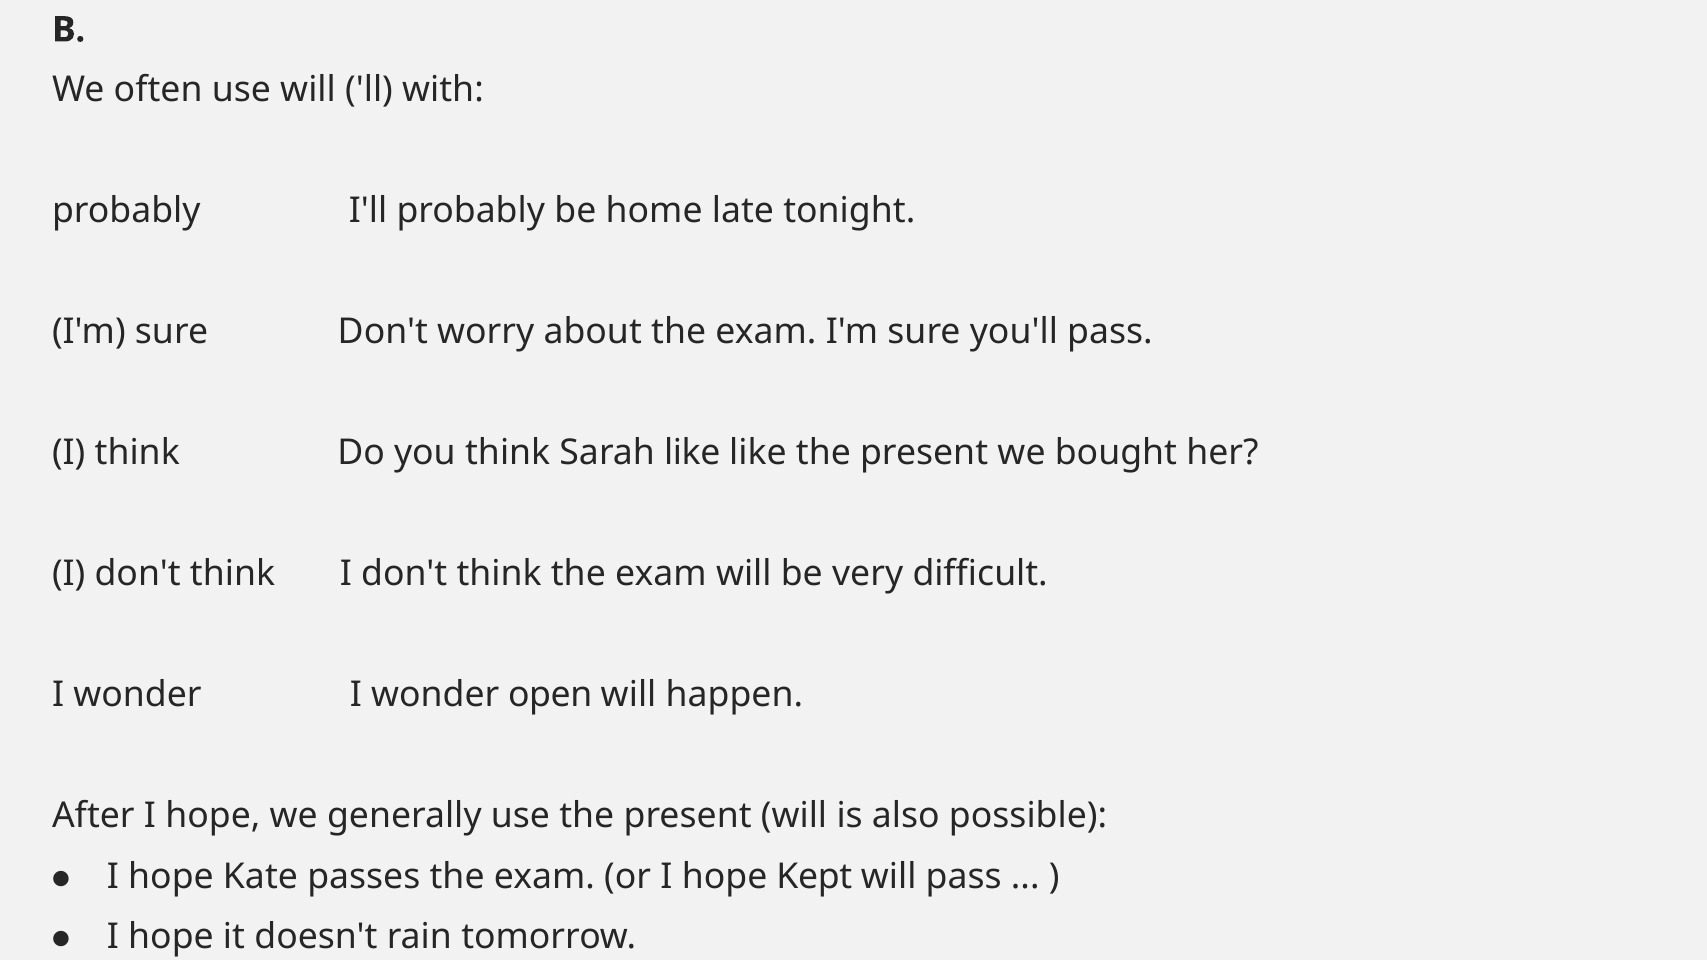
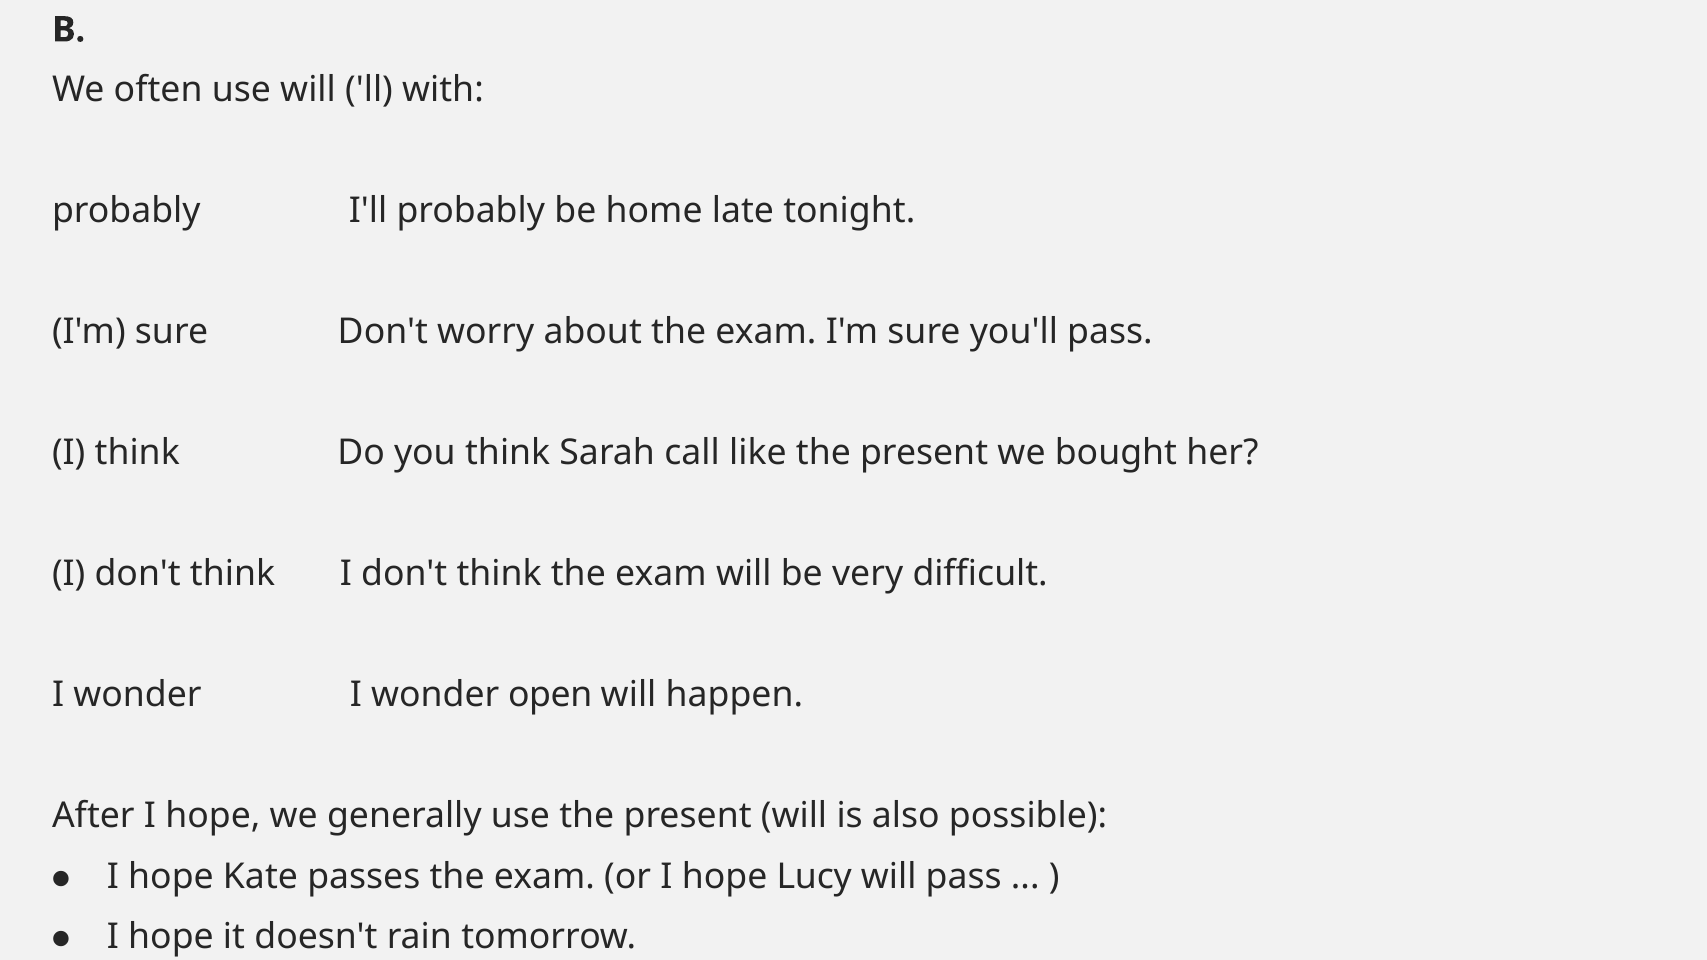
Sarah like: like -> call (692, 453)
Kept: Kept -> Lucy (814, 877)
